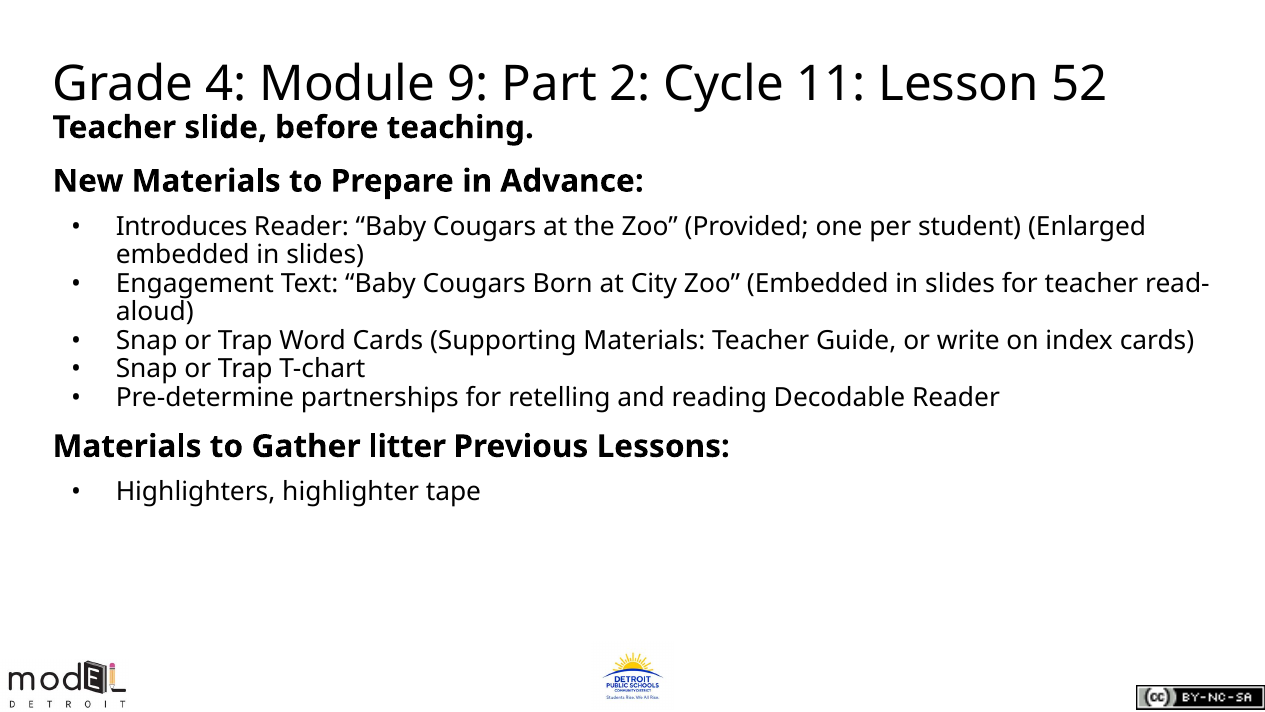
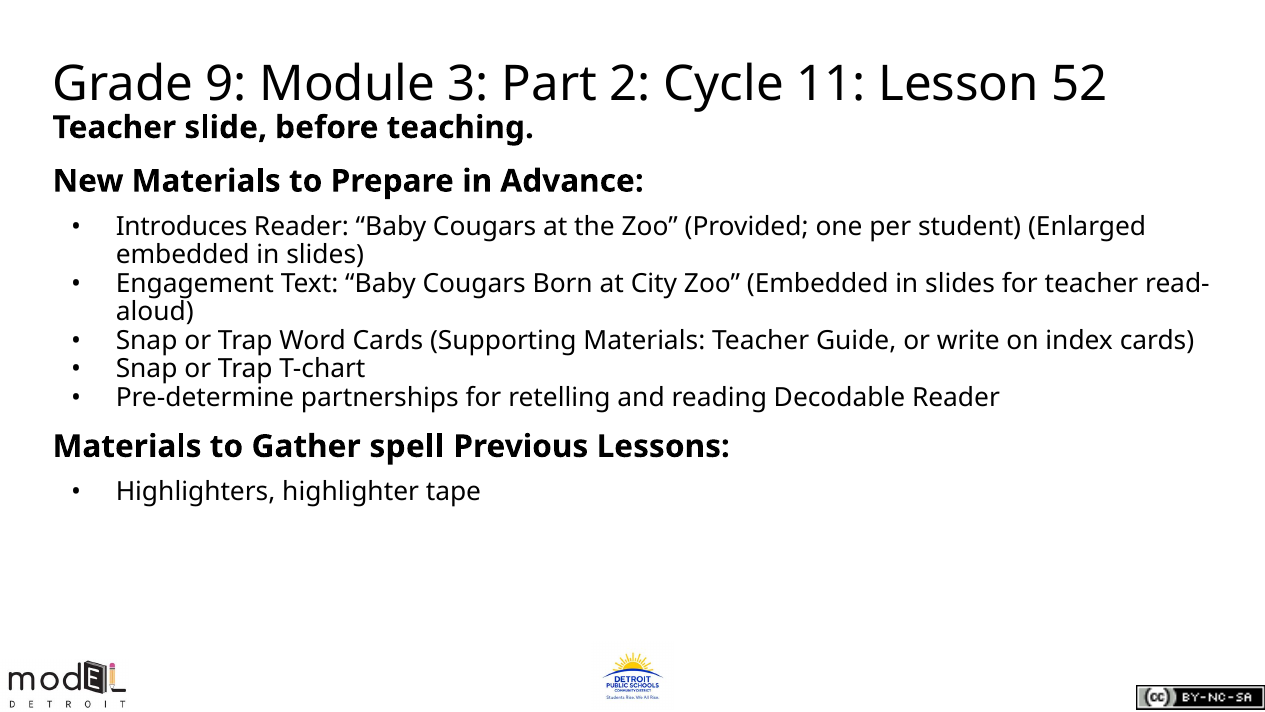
4: 4 -> 9 (227, 84)
9: 9 -> 3 (468, 84)
litter: litter -> spell (407, 446)
